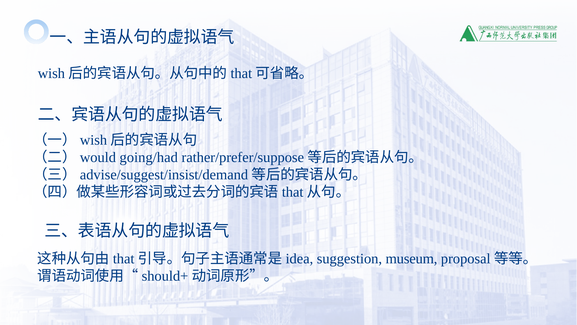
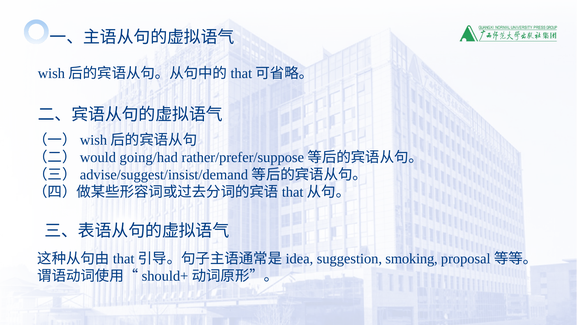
museum: museum -> smoking (412, 258)
